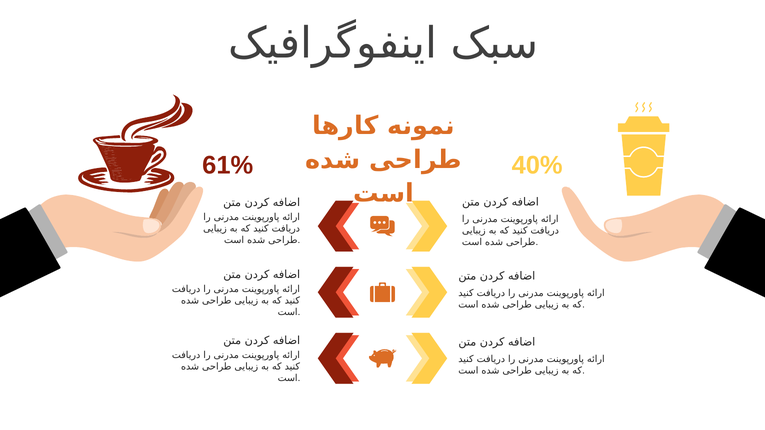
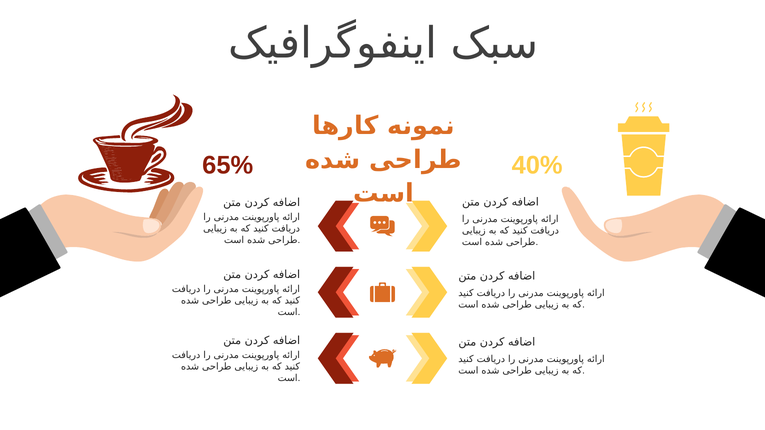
61%: 61% -> 65% (228, 165)
